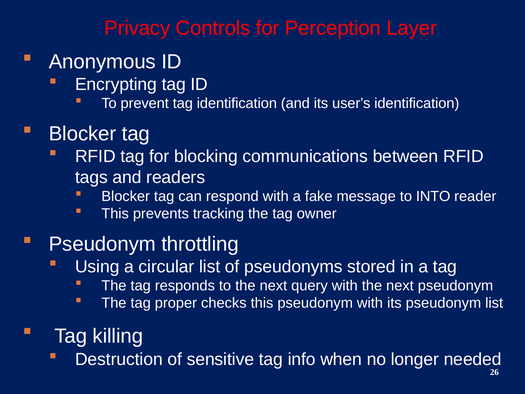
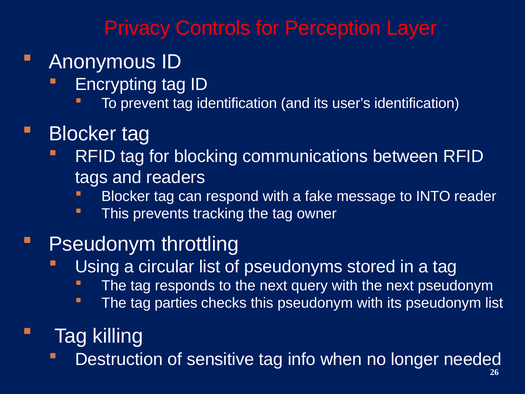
proper: proper -> parties (176, 303)
